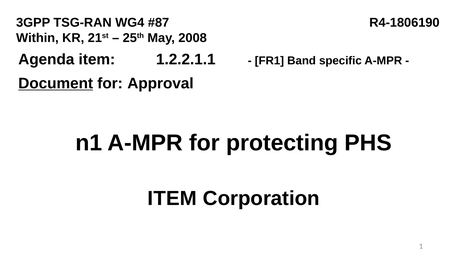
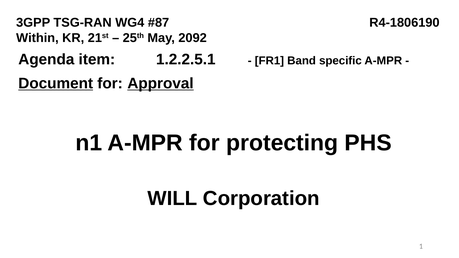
2008: 2008 -> 2092 (193, 38)
1.2.2.1.1: 1.2.2.1.1 -> 1.2.2.5.1 (186, 59)
Approval underline: none -> present (160, 83)
ITEM: ITEM -> WILL (172, 199)
